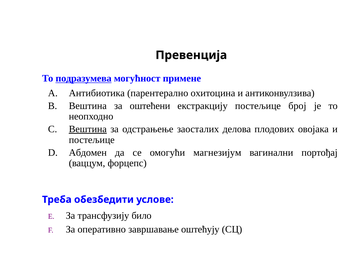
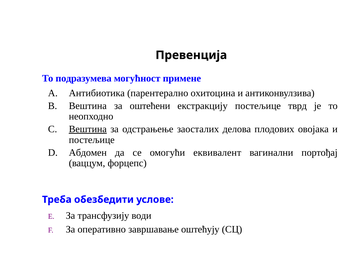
подразумева underline: present -> none (84, 78)
број: број -> тврд (297, 106)
магнезијум: магнезијум -> еквивалент (217, 153)
било: било -> води (142, 215)
